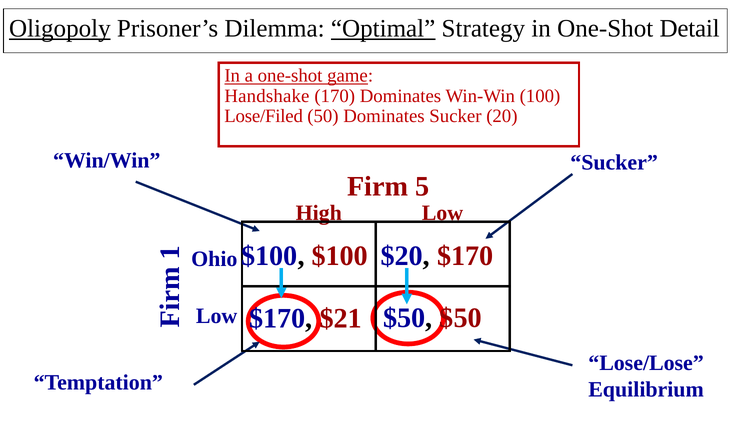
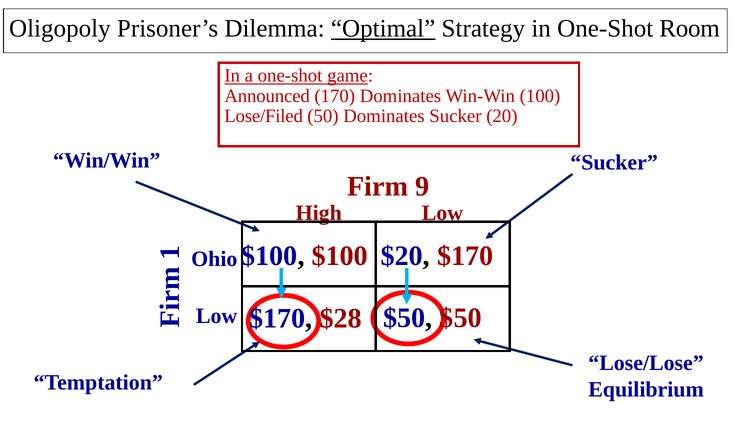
Oligopoly underline: present -> none (60, 28)
Detail: Detail -> Room (690, 28)
Handshake: Handshake -> Announced (267, 96)
5: 5 -> 9 (422, 187)
$21: $21 -> $28 (341, 318)
